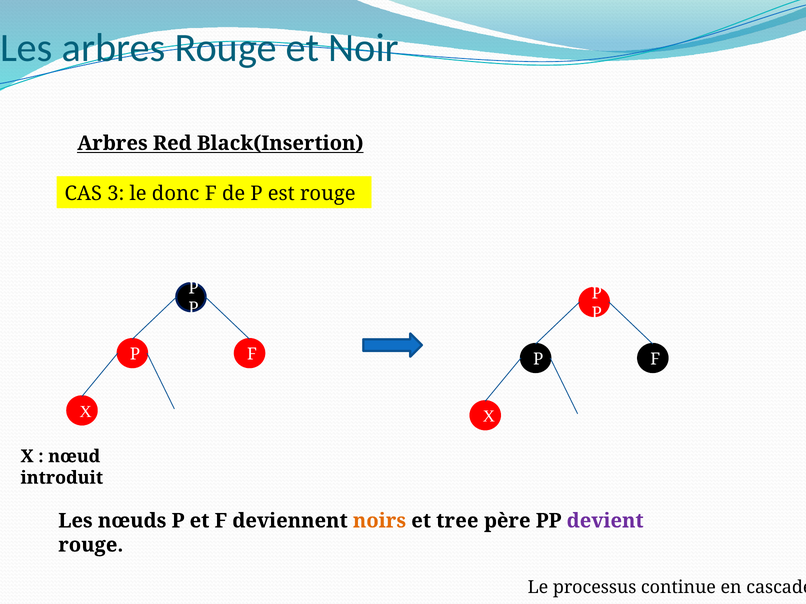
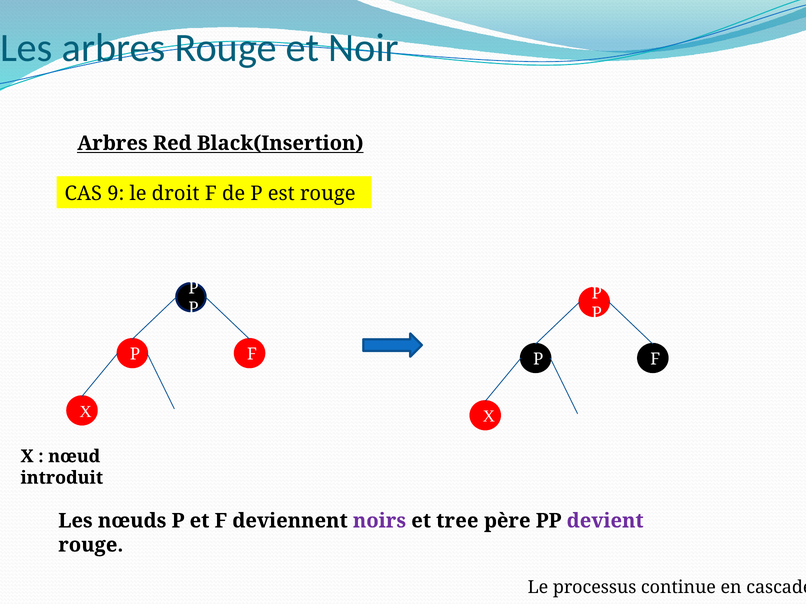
3: 3 -> 9 (116, 194)
donc: donc -> droit (176, 194)
noirs colour: orange -> purple (379, 521)
